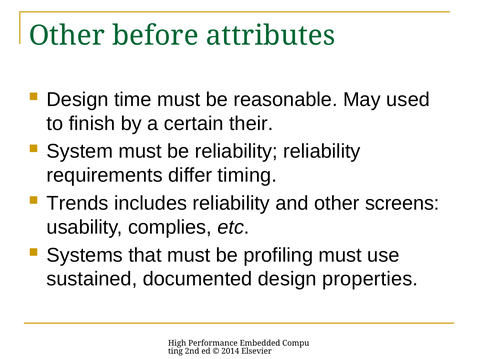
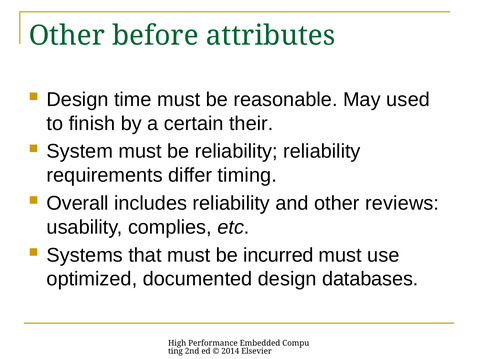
Trends: Trends -> Overall (78, 203)
screens: screens -> reviews (402, 203)
profiling: profiling -> incurred (278, 255)
sustained: sustained -> optimized (92, 279)
properties: properties -> databases (370, 279)
